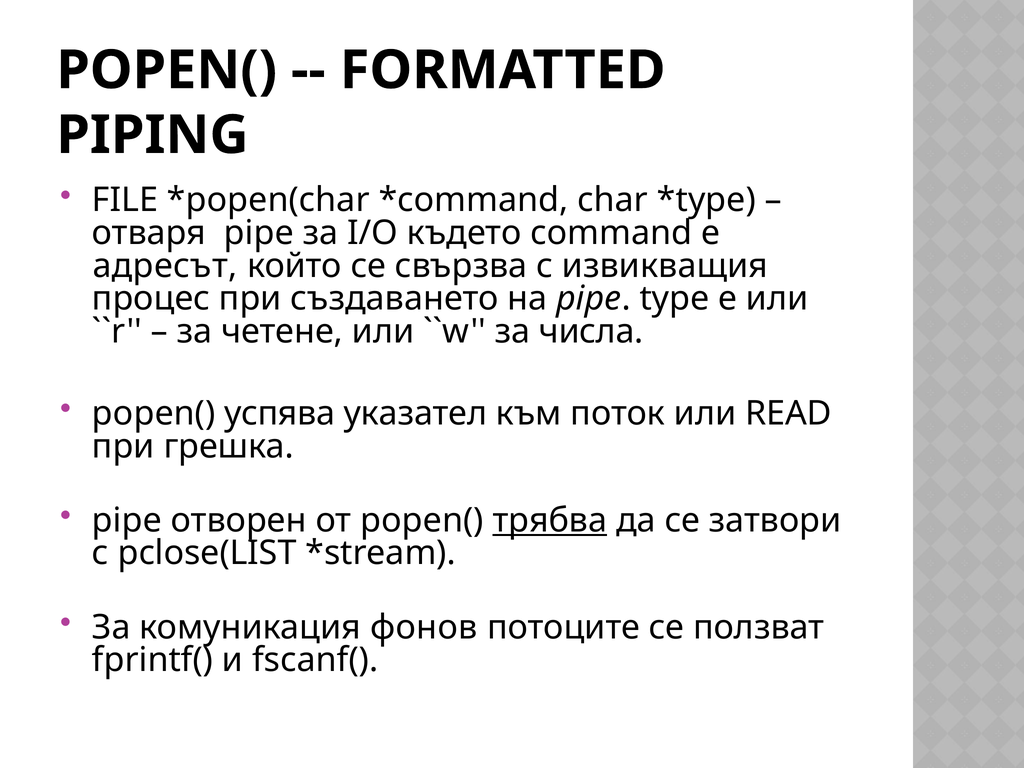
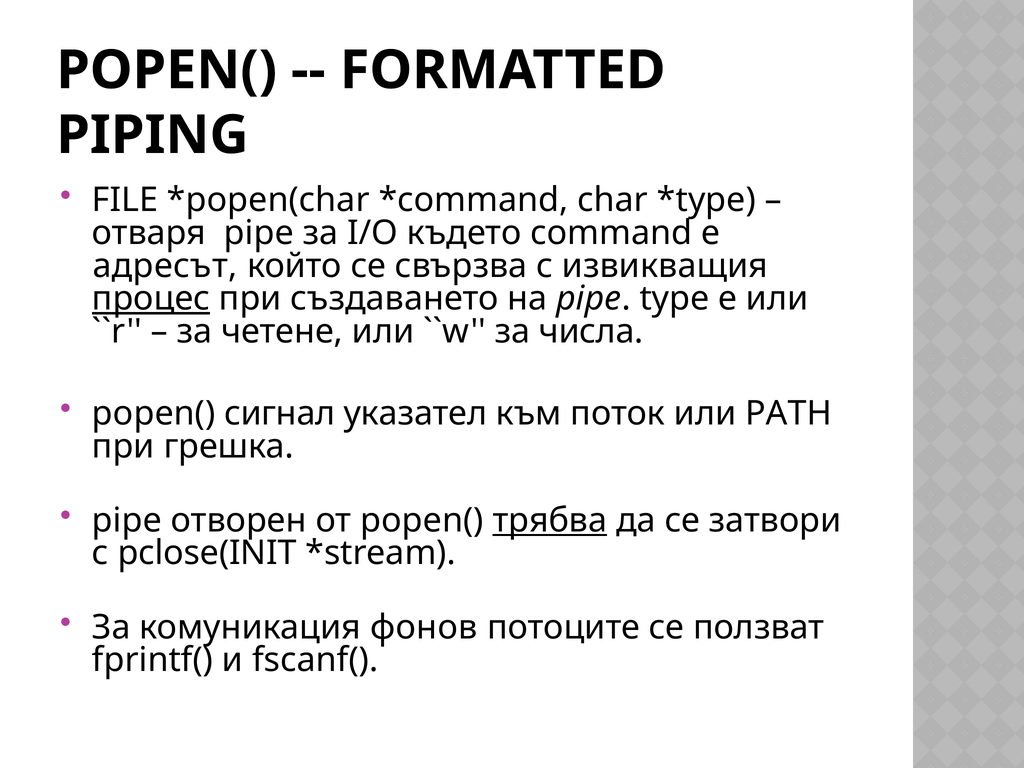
процес underline: none -> present (151, 299)
успява: успява -> сигнал (280, 414)
READ: READ -> PATH (788, 414)
pclose(LIST: pclose(LIST -> pclose(INIT (207, 553)
